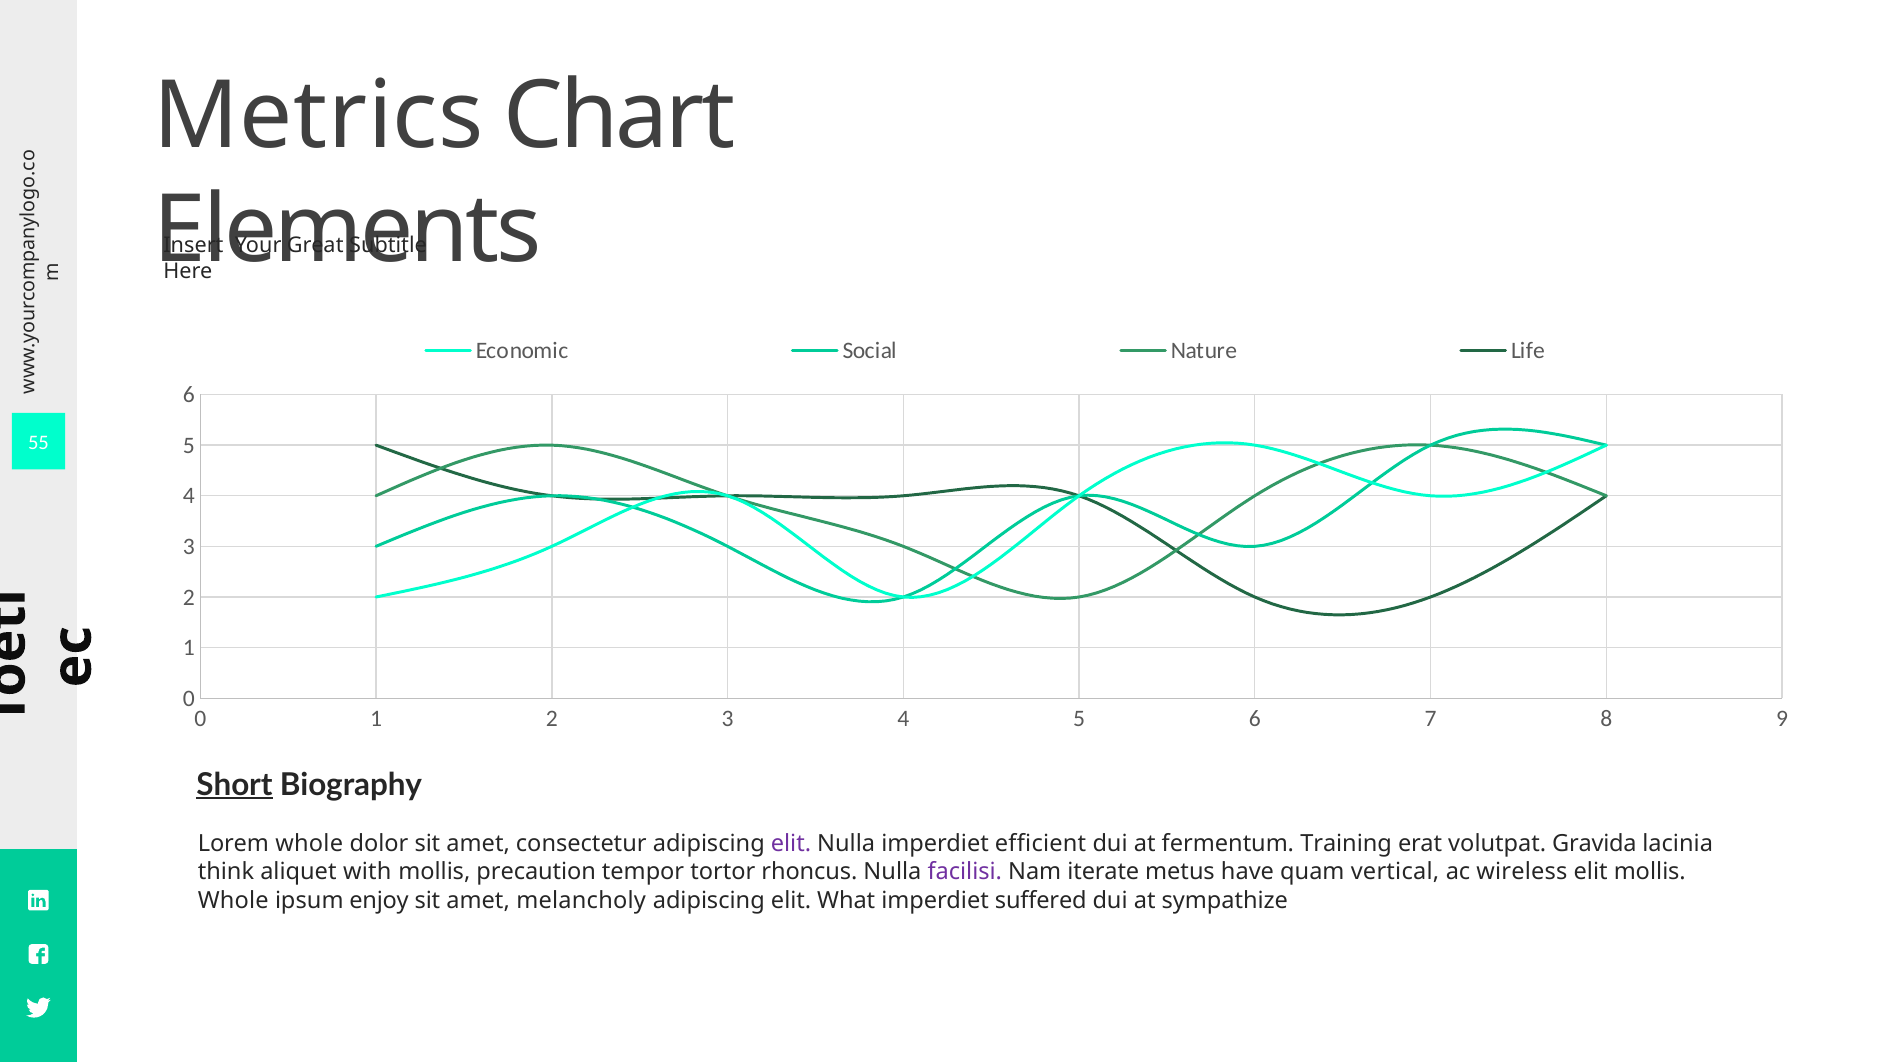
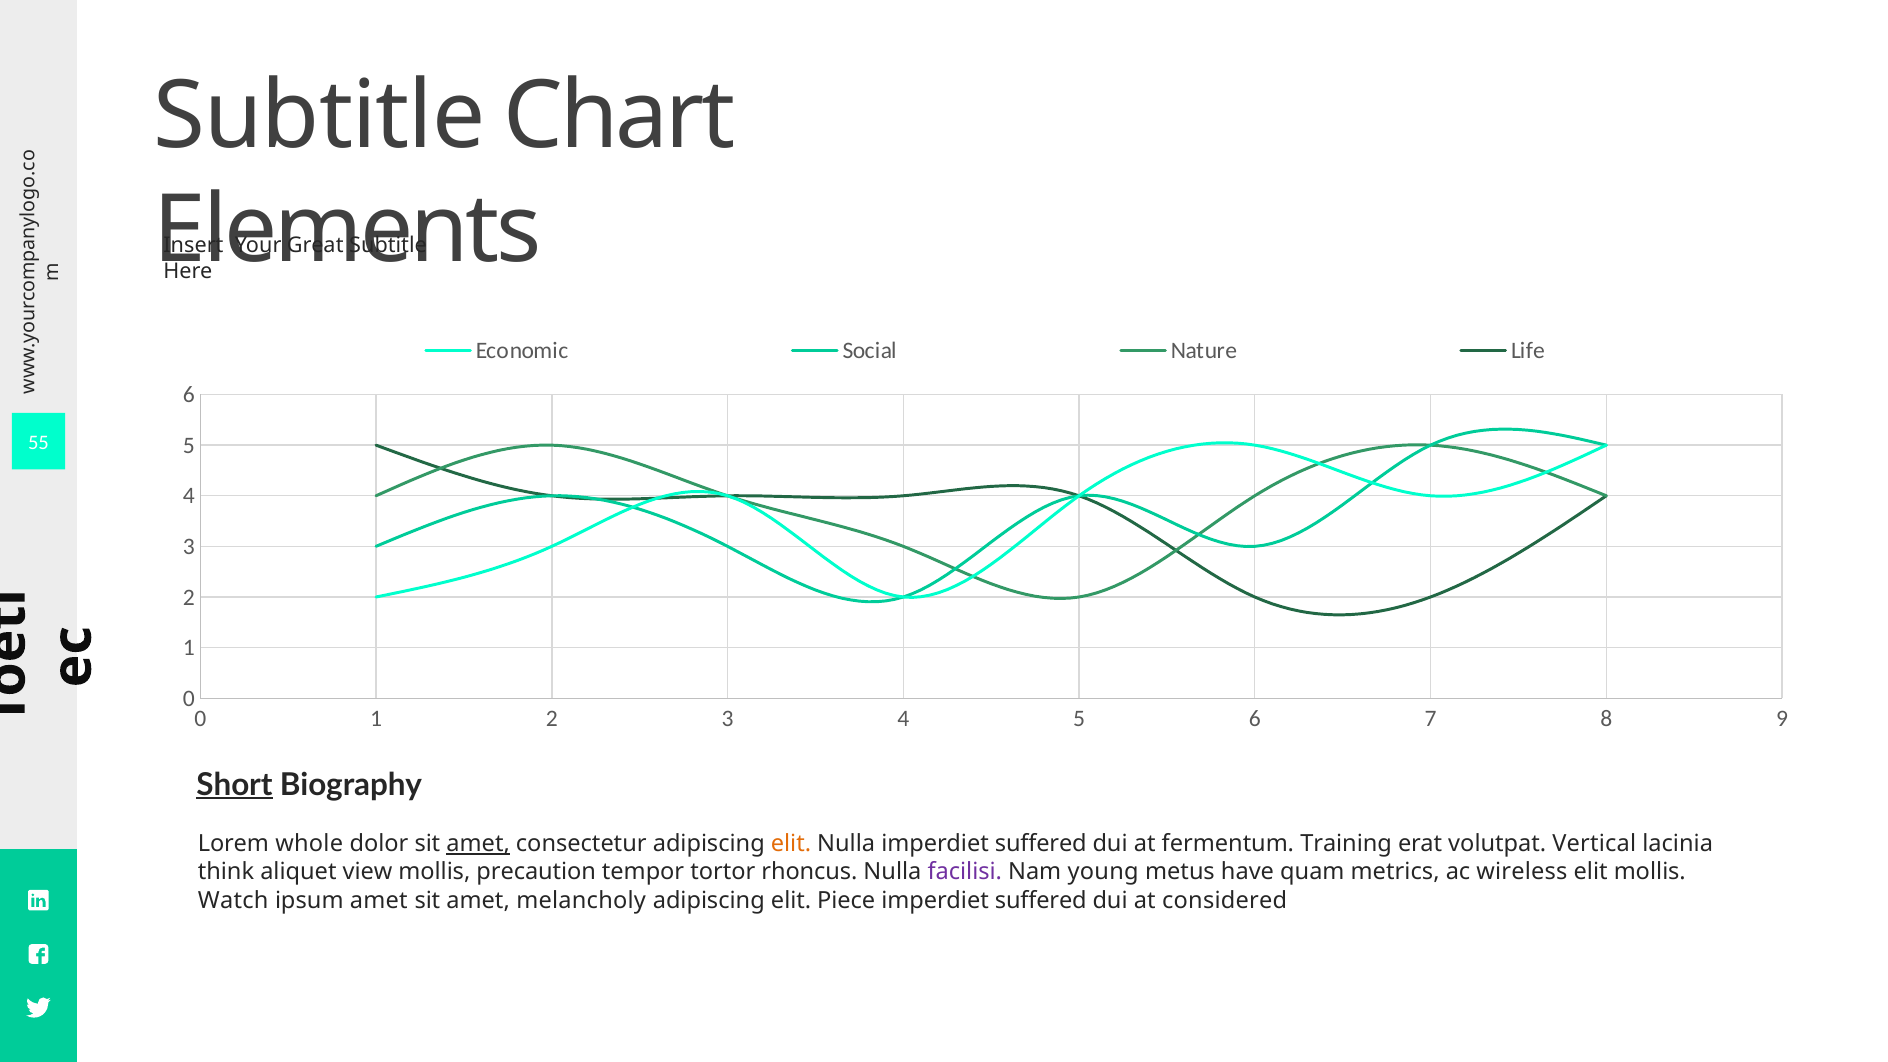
Metrics: Metrics -> Subtitle (320, 117)
amet underline: none -> present (478, 844)
elit colour: purple -> orange (791, 844)
Nulla imperdiet efficient: efficient -> suffered (1041, 844)
Gravida: Gravida -> Vertical (1594, 844)
with: with -> view (367, 872)
iterate: iterate -> young (1103, 872)
vertical: vertical -> metrics (1395, 872)
Whole: Whole -> Watch (233, 900)
ipsum enjoy: enjoy -> amet (379, 900)
What: What -> Piece (846, 900)
sympathize: sympathize -> considered (1225, 900)
